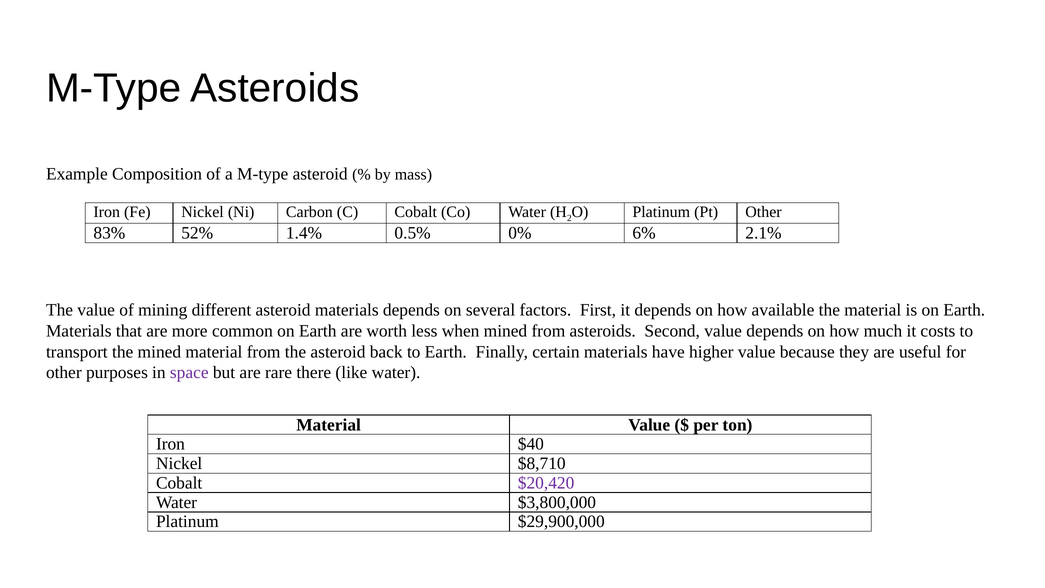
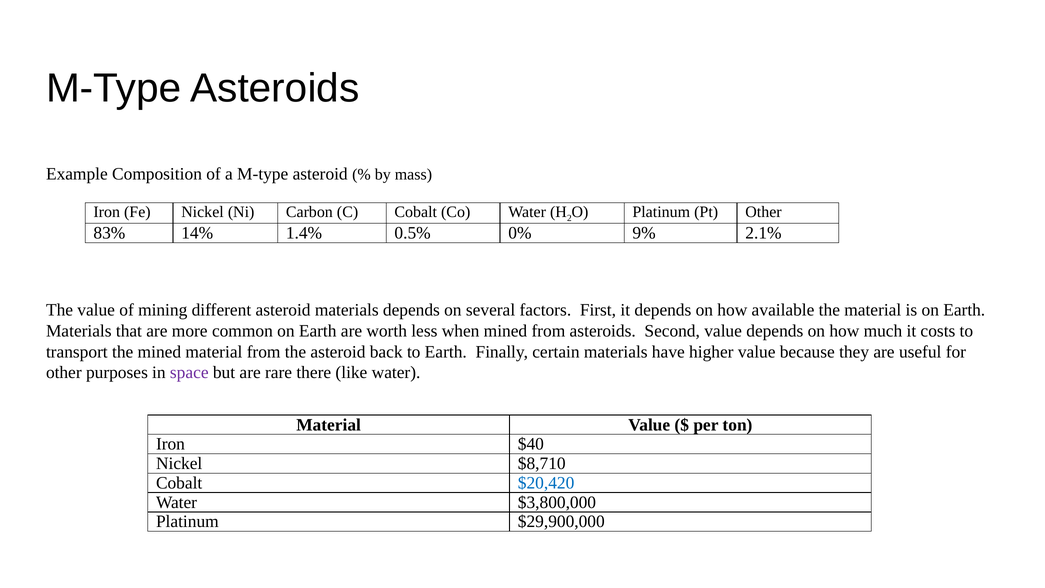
52%: 52% -> 14% (197, 233)
6%: 6% -> 9% (644, 233)
$20,420 colour: purple -> blue (546, 483)
